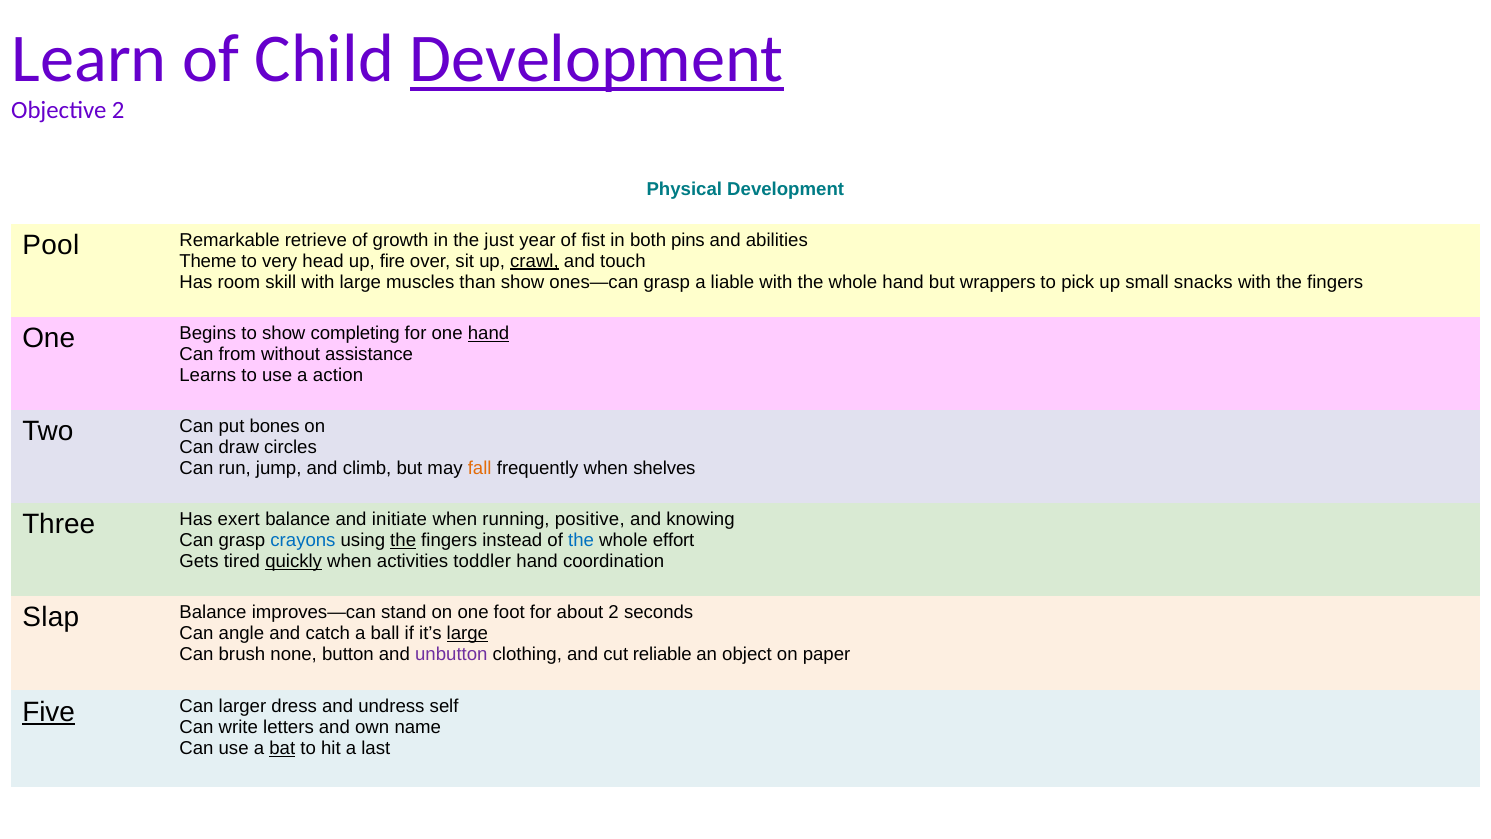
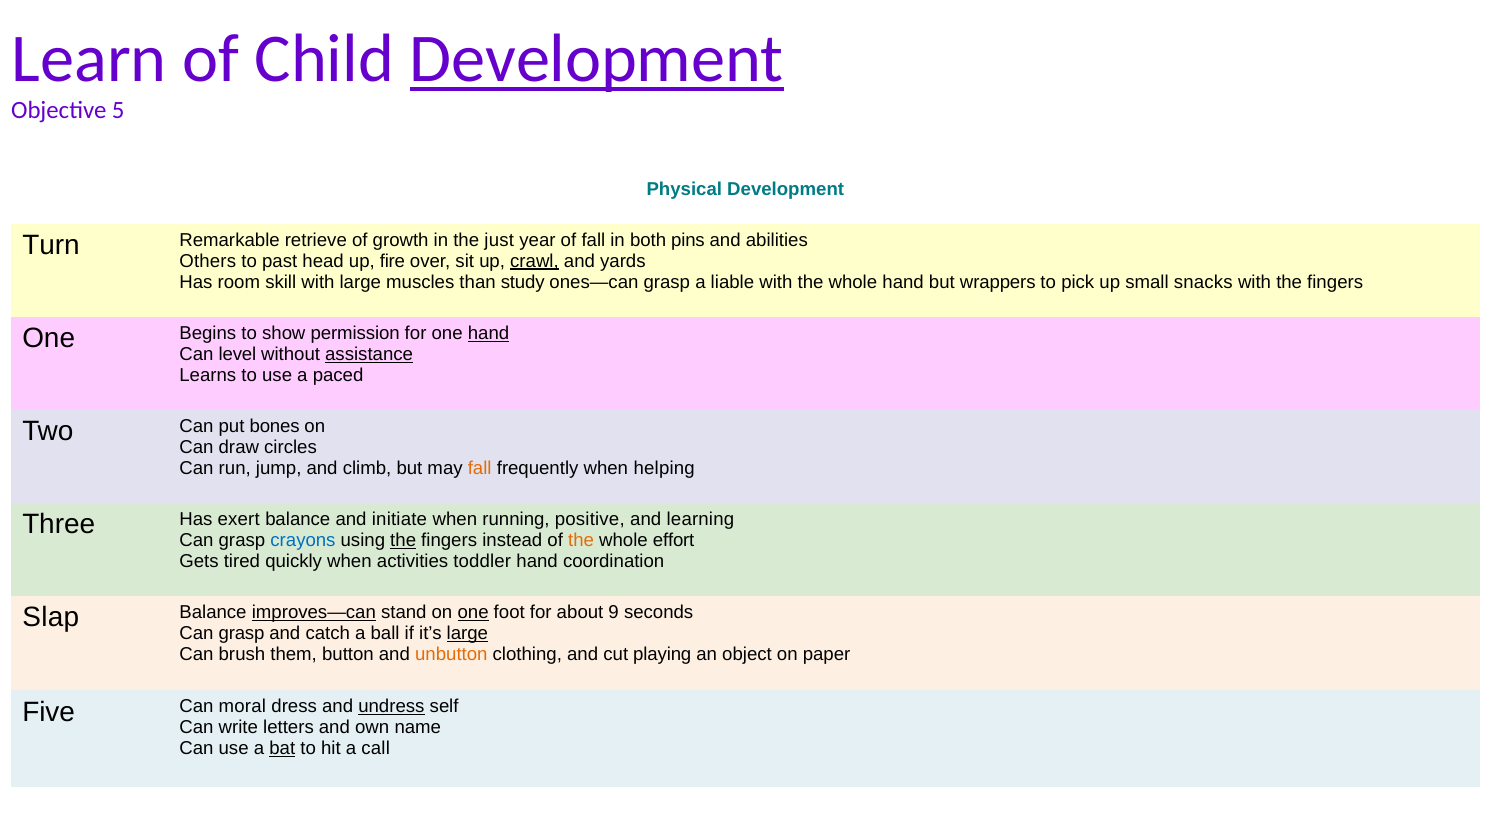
Objective 2: 2 -> 5 (118, 110)
Pool: Pool -> Turn (51, 245)
of fist: fist -> fall (593, 240)
Theme: Theme -> Others (208, 261)
very: very -> past (280, 261)
touch: touch -> yards (623, 261)
than show: show -> study (523, 282)
completing: completing -> permission (355, 333)
from: from -> level (237, 354)
assistance underline: none -> present (369, 354)
action: action -> paced (338, 375)
shelves: shelves -> helping (664, 468)
knowing: knowing -> learning (700, 519)
the colour: blue -> orange (581, 540)
quickly underline: present -> none (294, 561)
improves—can underline: none -> present (314, 612)
one underline: none -> present (473, 612)
about 2: 2 -> 9 (614, 612)
angle: angle -> grasp (242, 633)
none: none -> them (294, 654)
unbutton colour: purple -> orange (451, 654)
reliable: reliable -> playing (662, 654)
Five underline: present -> none (49, 712)
larger: larger -> moral (242, 706)
undress underline: none -> present (391, 706)
last: last -> call (376, 748)
